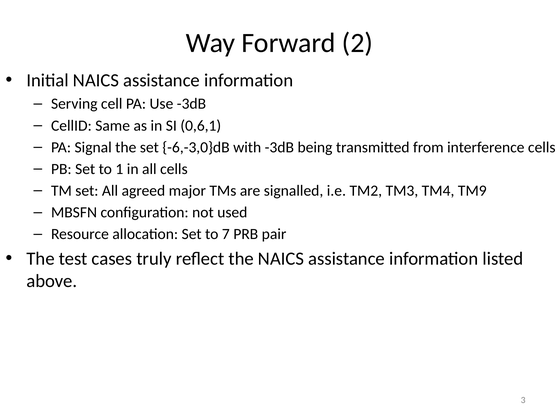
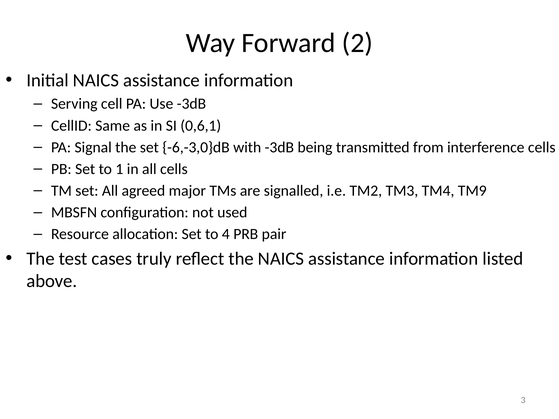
7: 7 -> 4 (226, 234)
